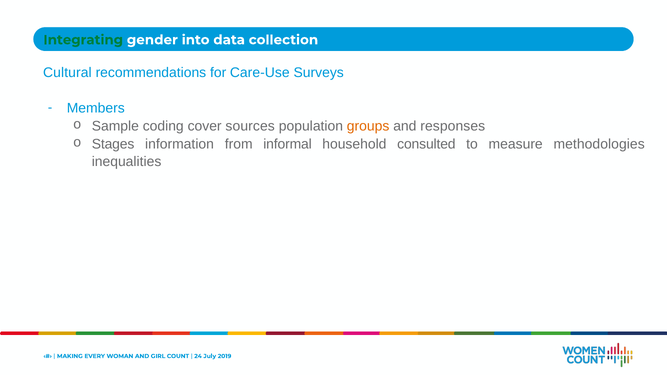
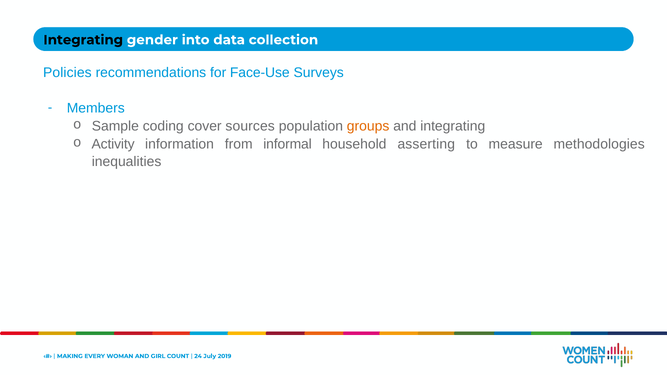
Integrating colour: green -> black (83, 40)
Cultural: Cultural -> Policies (67, 73)
Care-Use: Care-Use -> Face-Use (260, 73)
and responses: responses -> integrating (453, 126)
Stages: Stages -> Activity (113, 144)
consulted: consulted -> asserting (426, 144)
